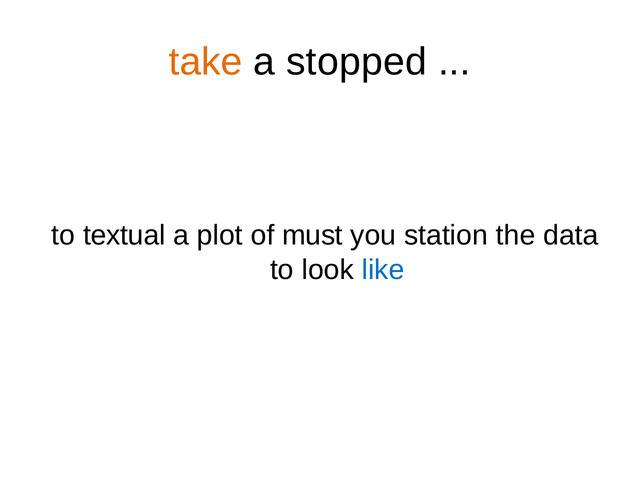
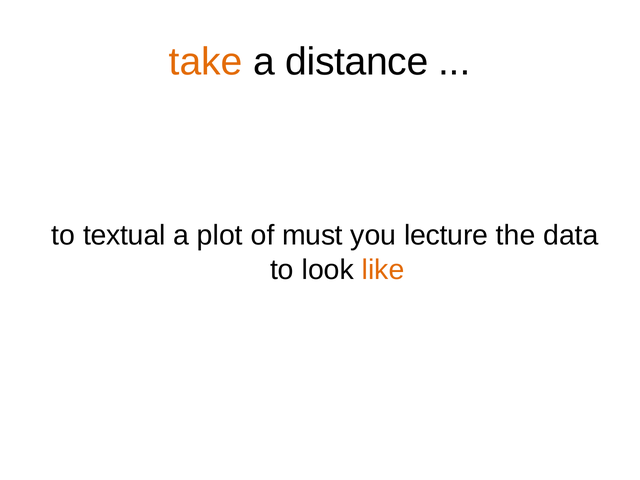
stopped: stopped -> distance (357, 62)
station: station -> lecture (446, 236)
like colour: blue -> orange (383, 270)
